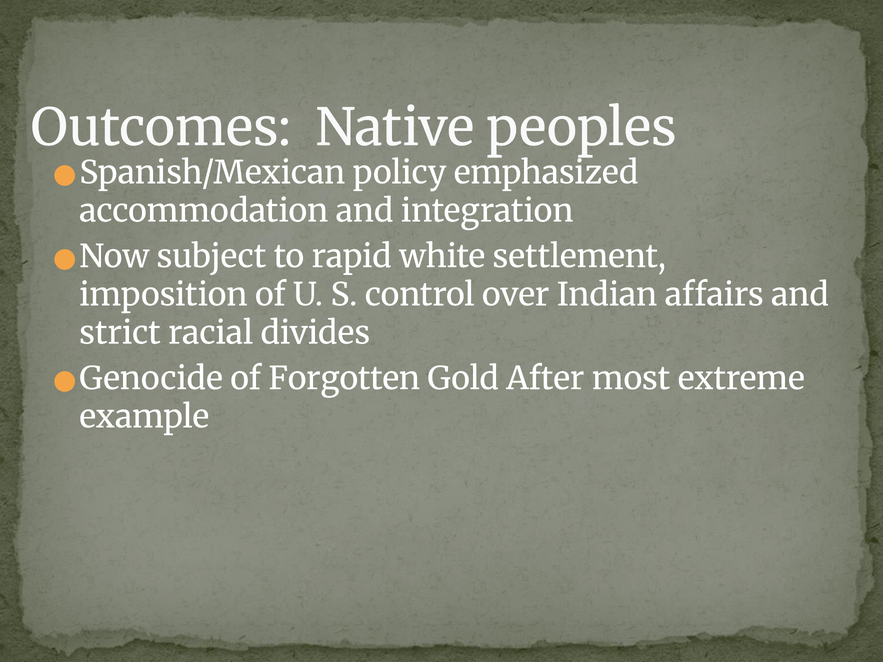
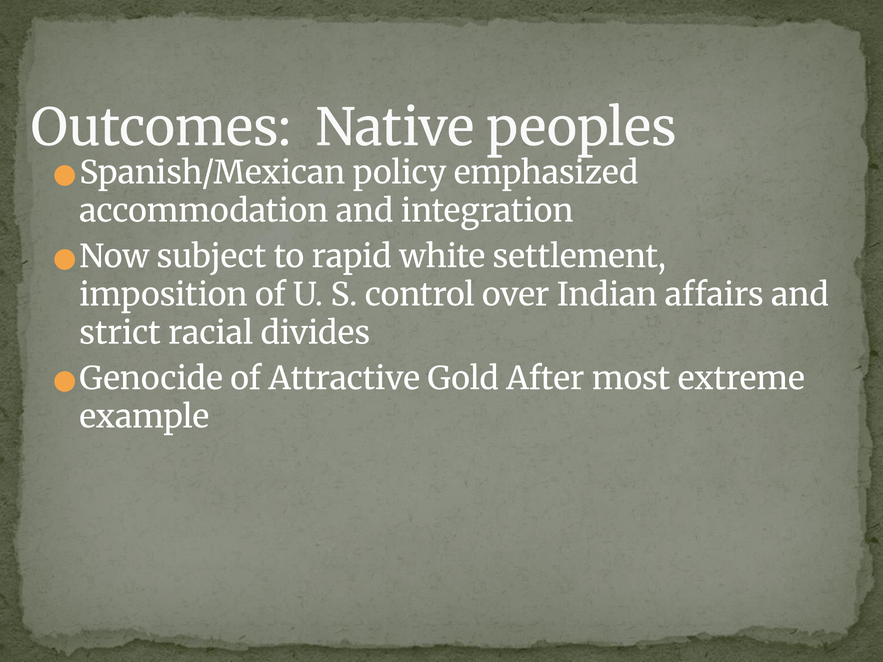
Forgotten: Forgotten -> Attractive (344, 379)
